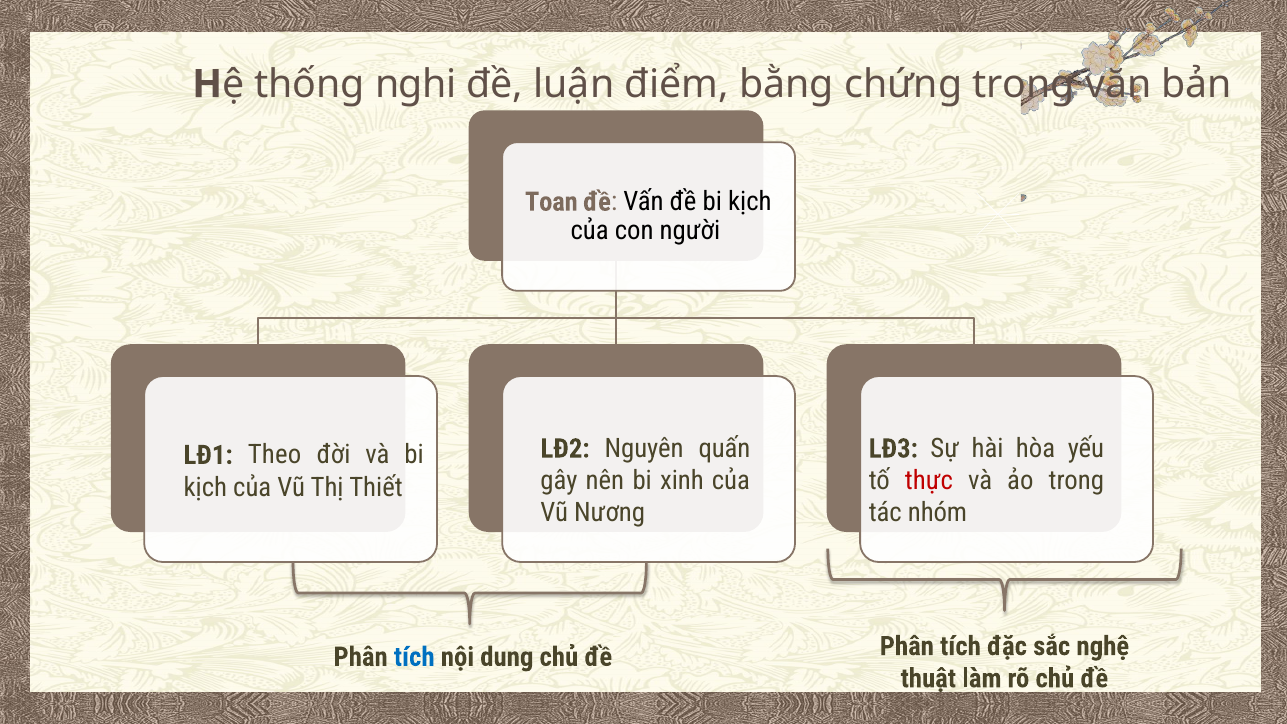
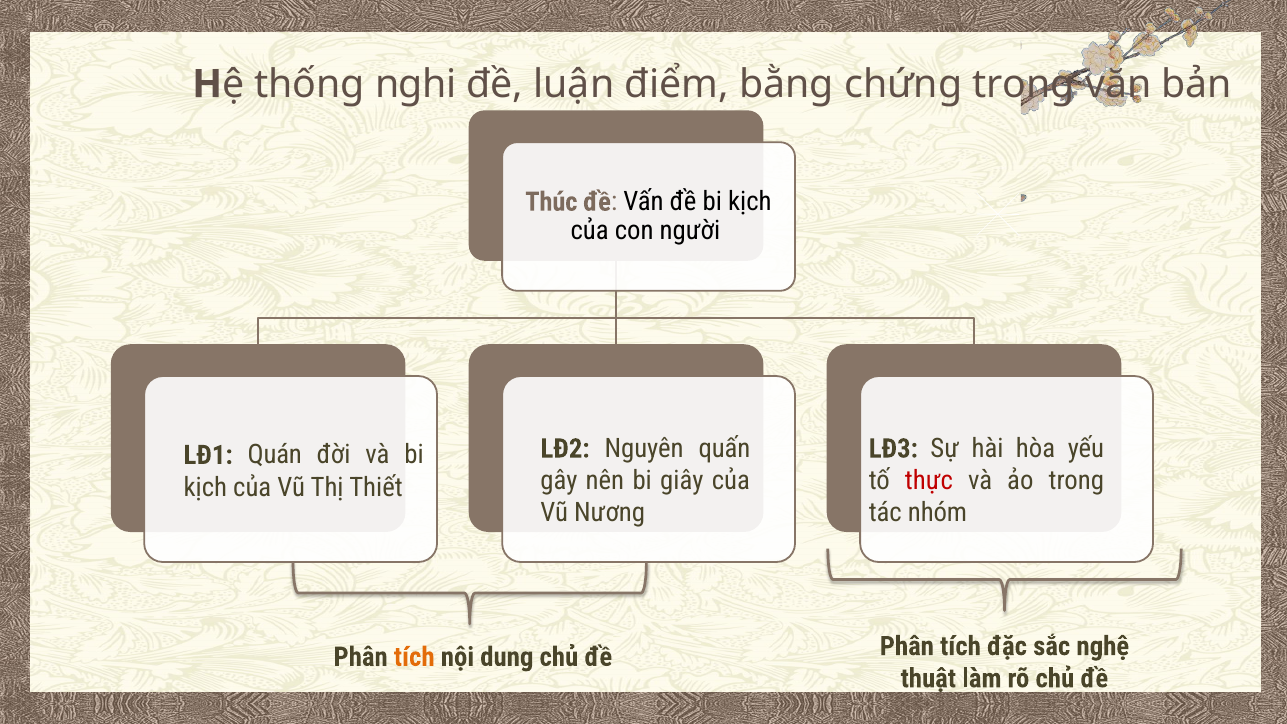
Toan: Toan -> Thúc (551, 202)
Theo: Theo -> Quán (275, 455)
xinh: xinh -> giây (682, 481)
tích colour: blue -> orange (414, 657)
